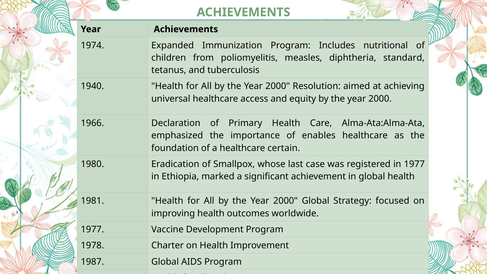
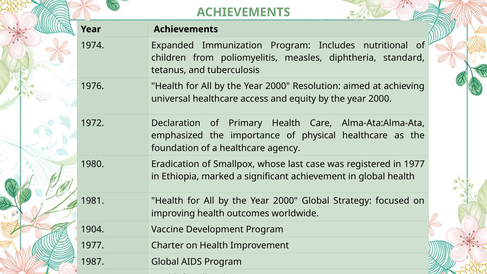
1940: 1940 -> 1976 (92, 86)
1966: 1966 -> 1972 (92, 123)
enables: enables -> physical (319, 136)
certain: certain -> agency (284, 148)
1977: 1977 -> 1904 (92, 229)
1978: 1978 -> 1977 (92, 246)
